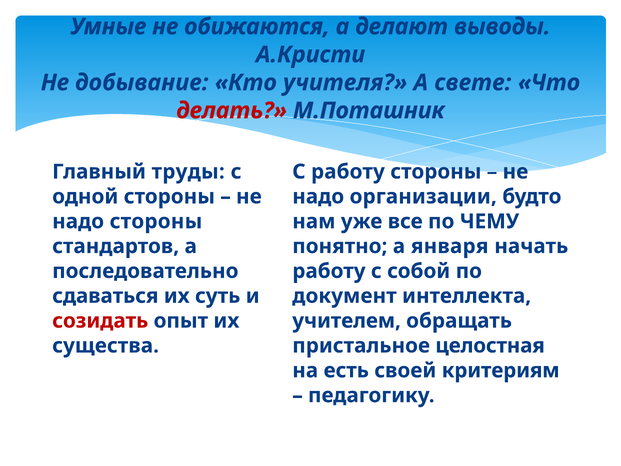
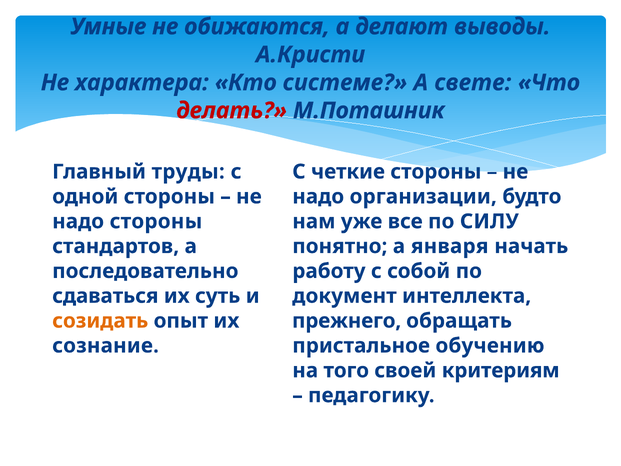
добывание: добывание -> характера (142, 83)
учителя: учителя -> системе (345, 83)
С работу: работу -> четкие (348, 172)
ЧЕМУ: ЧЕМУ -> СИЛУ (489, 221)
созидать colour: red -> orange (100, 321)
учителем: учителем -> прежнего (347, 321)
существа: существа -> сознание (106, 345)
целостная: целостная -> обучению (490, 345)
есть: есть -> того (346, 370)
